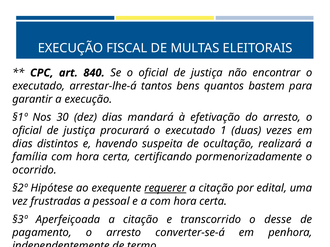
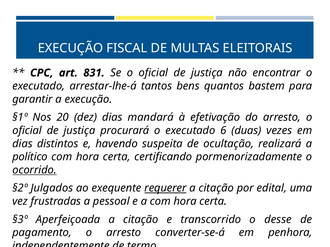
840: 840 -> 831 (94, 73)
30: 30 -> 20 (63, 118)
1: 1 -> 6 (223, 131)
família: família -> político (30, 157)
ocorrido underline: none -> present (35, 170)
Hipótese: Hipótese -> Julgados (52, 188)
